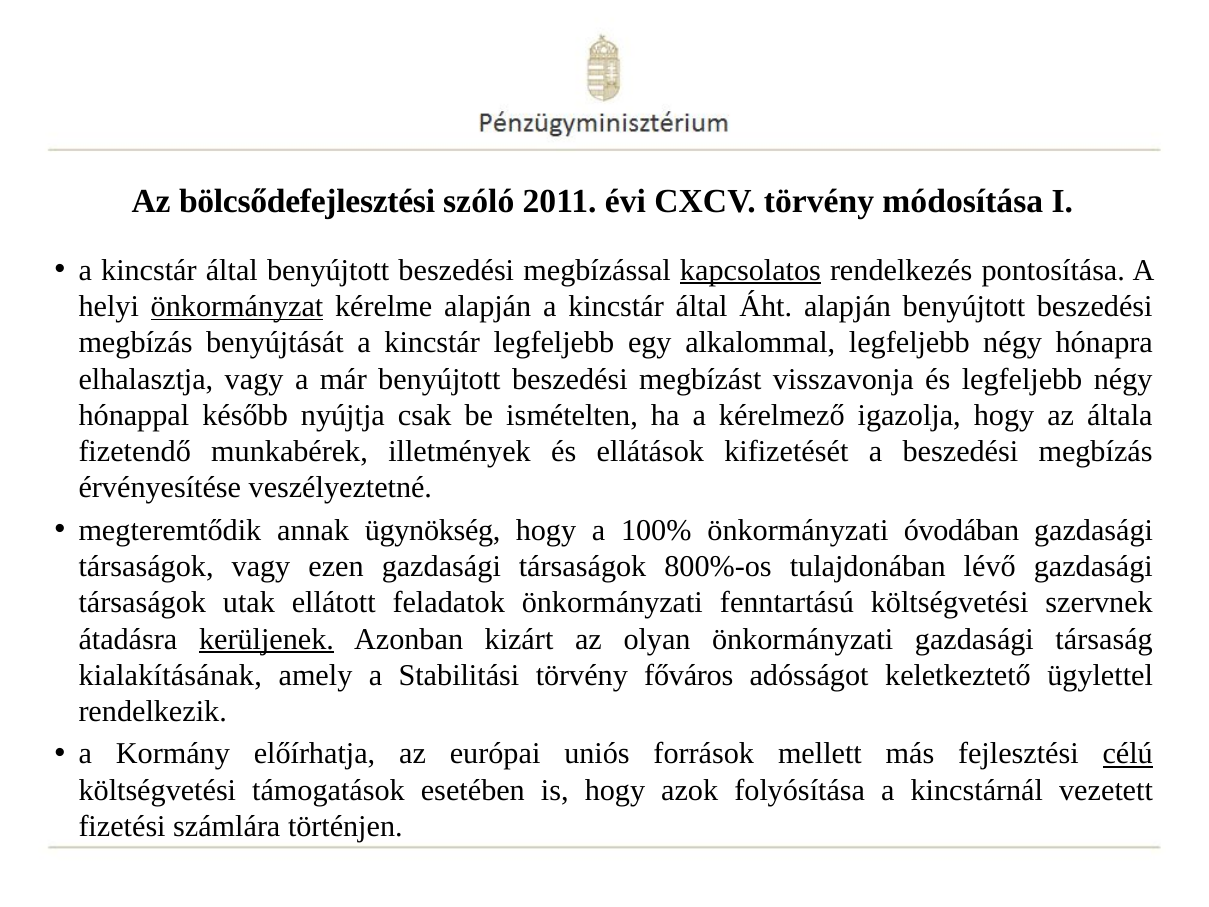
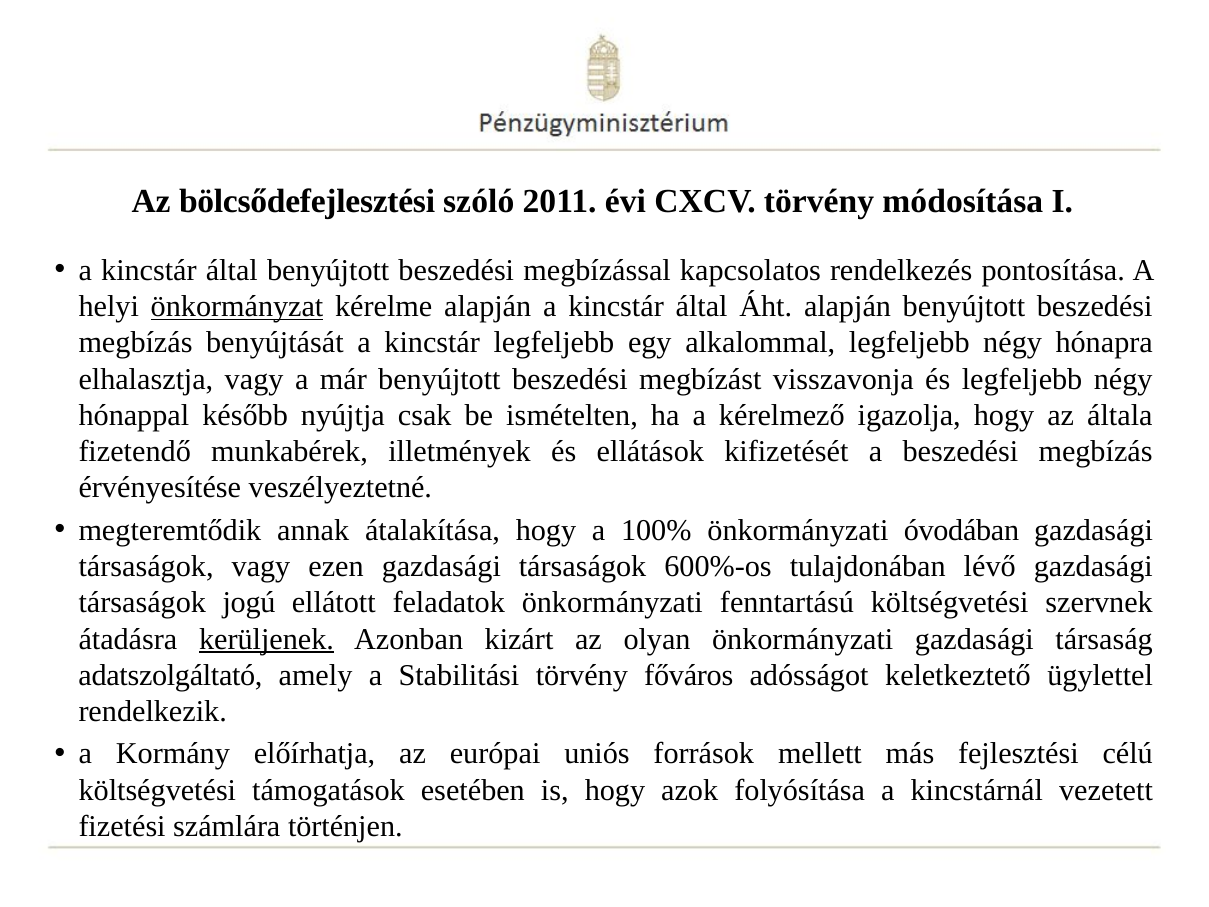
kapcsolatos underline: present -> none (750, 270)
ügynökség: ügynökség -> átalakítása (433, 530)
800%-os: 800%-os -> 600%-os (718, 566)
utak: utak -> jogú (249, 603)
kialakításának: kialakításának -> adatszolgáltató (171, 675)
célú underline: present -> none (1128, 754)
